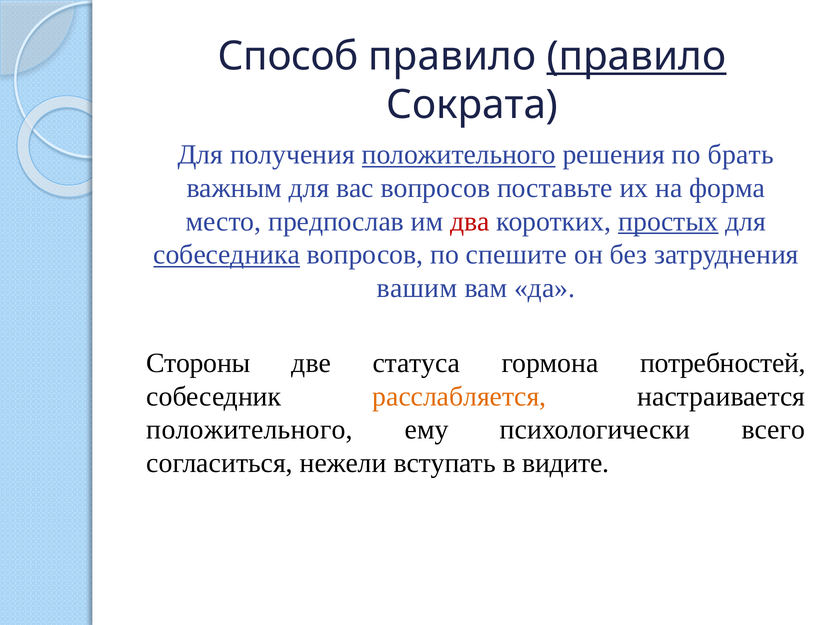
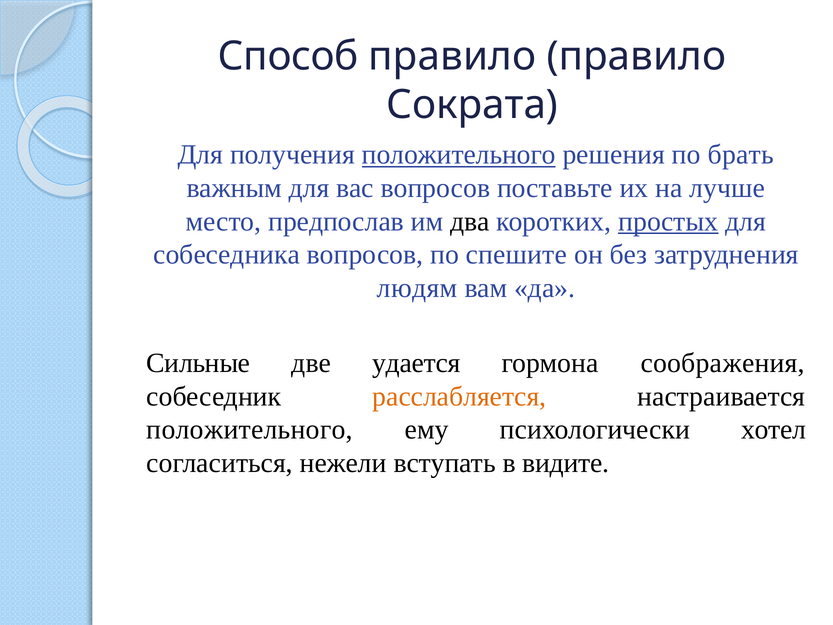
правило underline: present -> none (636, 56)
форма: форма -> лучше (727, 188)
два colour: red -> black (470, 221)
собеседника underline: present -> none (227, 255)
вашим: вашим -> людям (417, 288)
Стороны: Стороны -> Сильные (198, 363)
статуса: статуса -> удается (416, 363)
потребностей: потребностей -> соображения (723, 363)
всего: всего -> хотел (774, 430)
